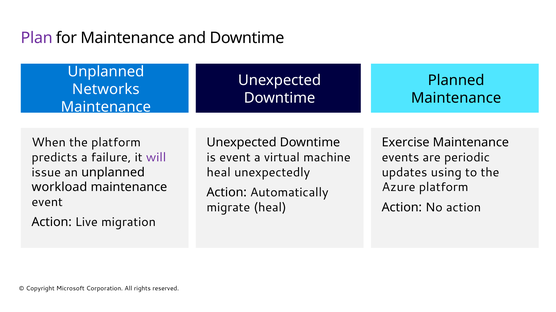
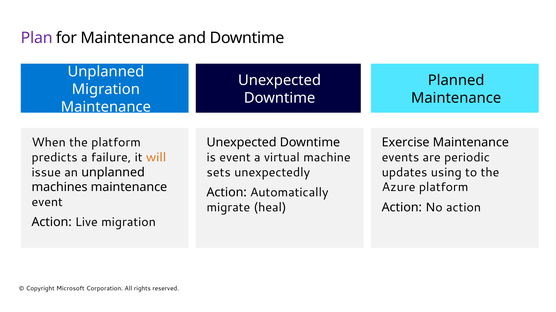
Networks: Networks -> Migration (106, 89)
will colour: purple -> orange (156, 158)
heal: heal -> sets (219, 173)
workload: workload -> machines (60, 188)
